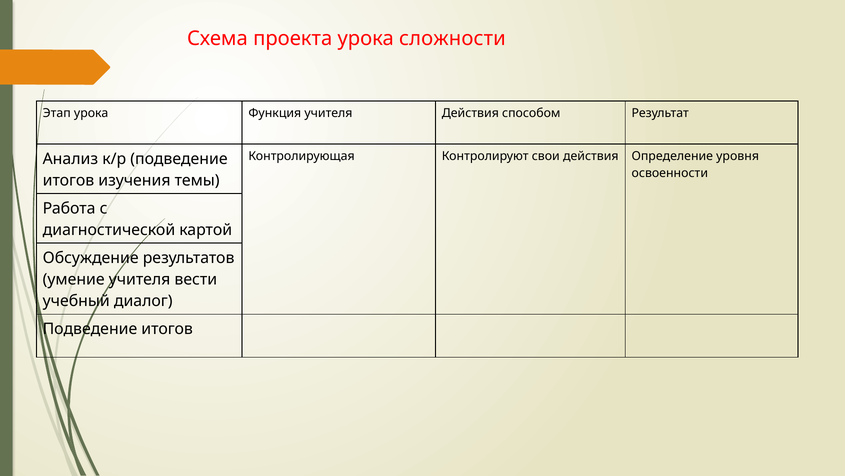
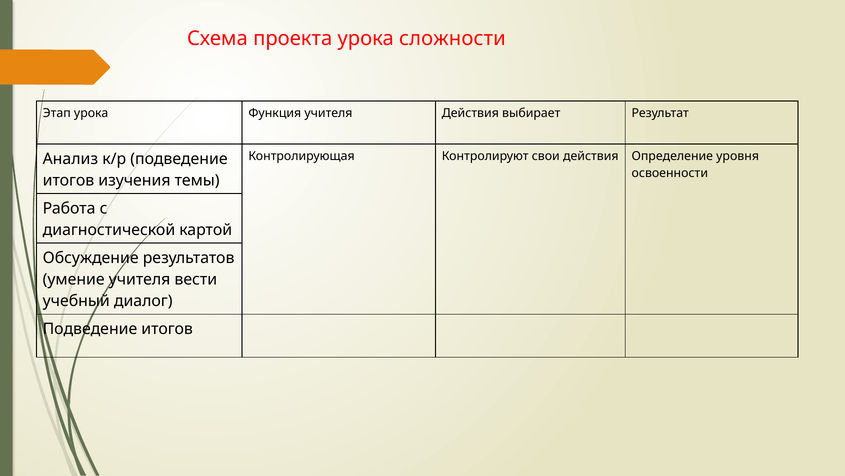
способом: способом -> выбирает (531, 113)
